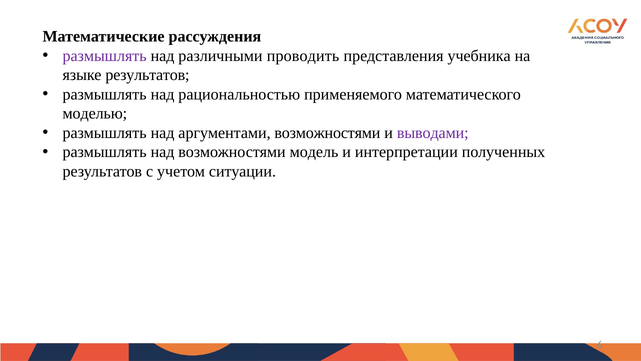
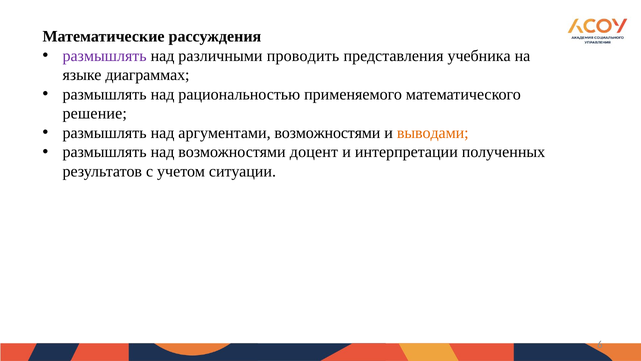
языке результатов: результатов -> диаграммах (147, 75)
моделью: моделью -> решение (95, 113)
выводами colour: purple -> orange (433, 133)
модель: модель -> доцент (314, 152)
